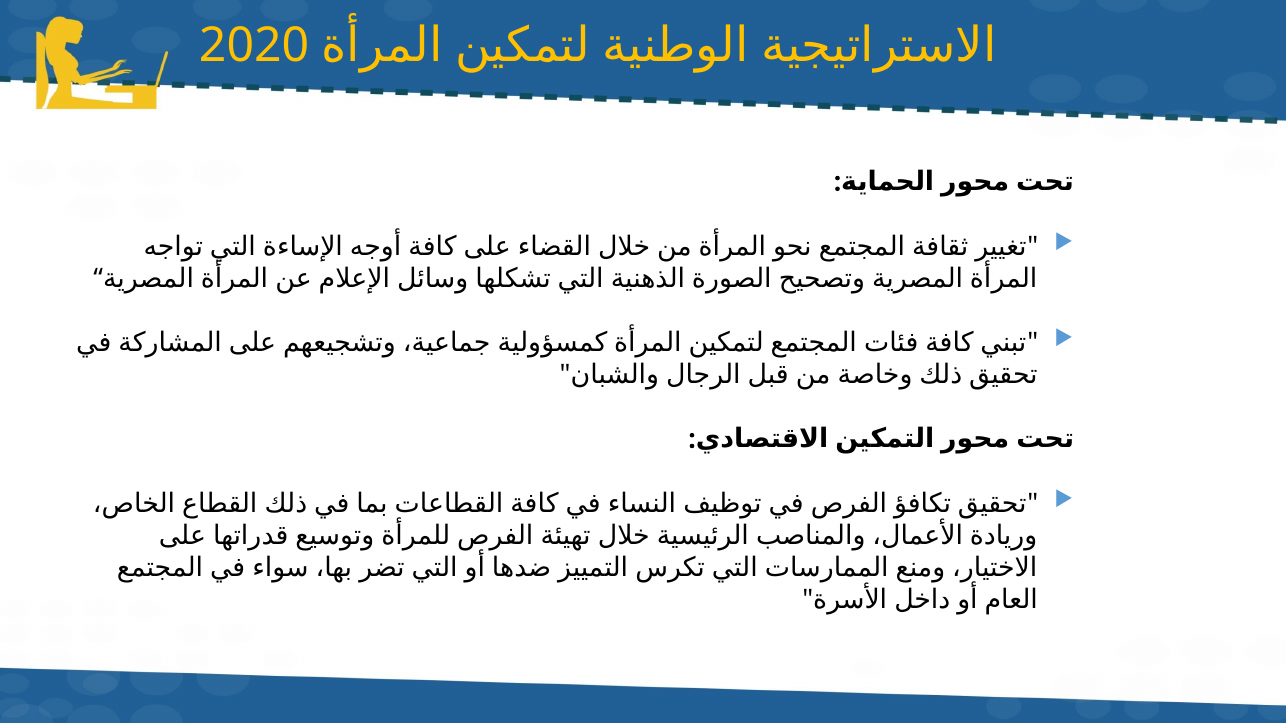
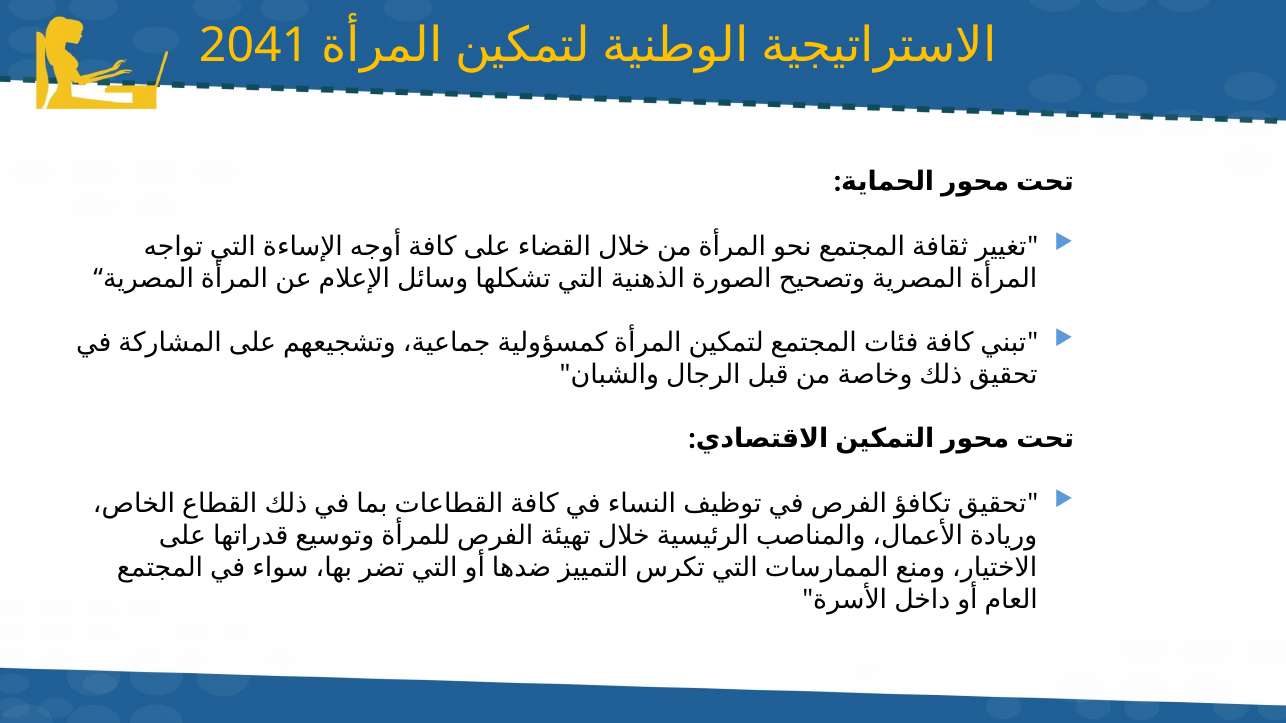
2020: 2020 -> 2041 (254, 45)
